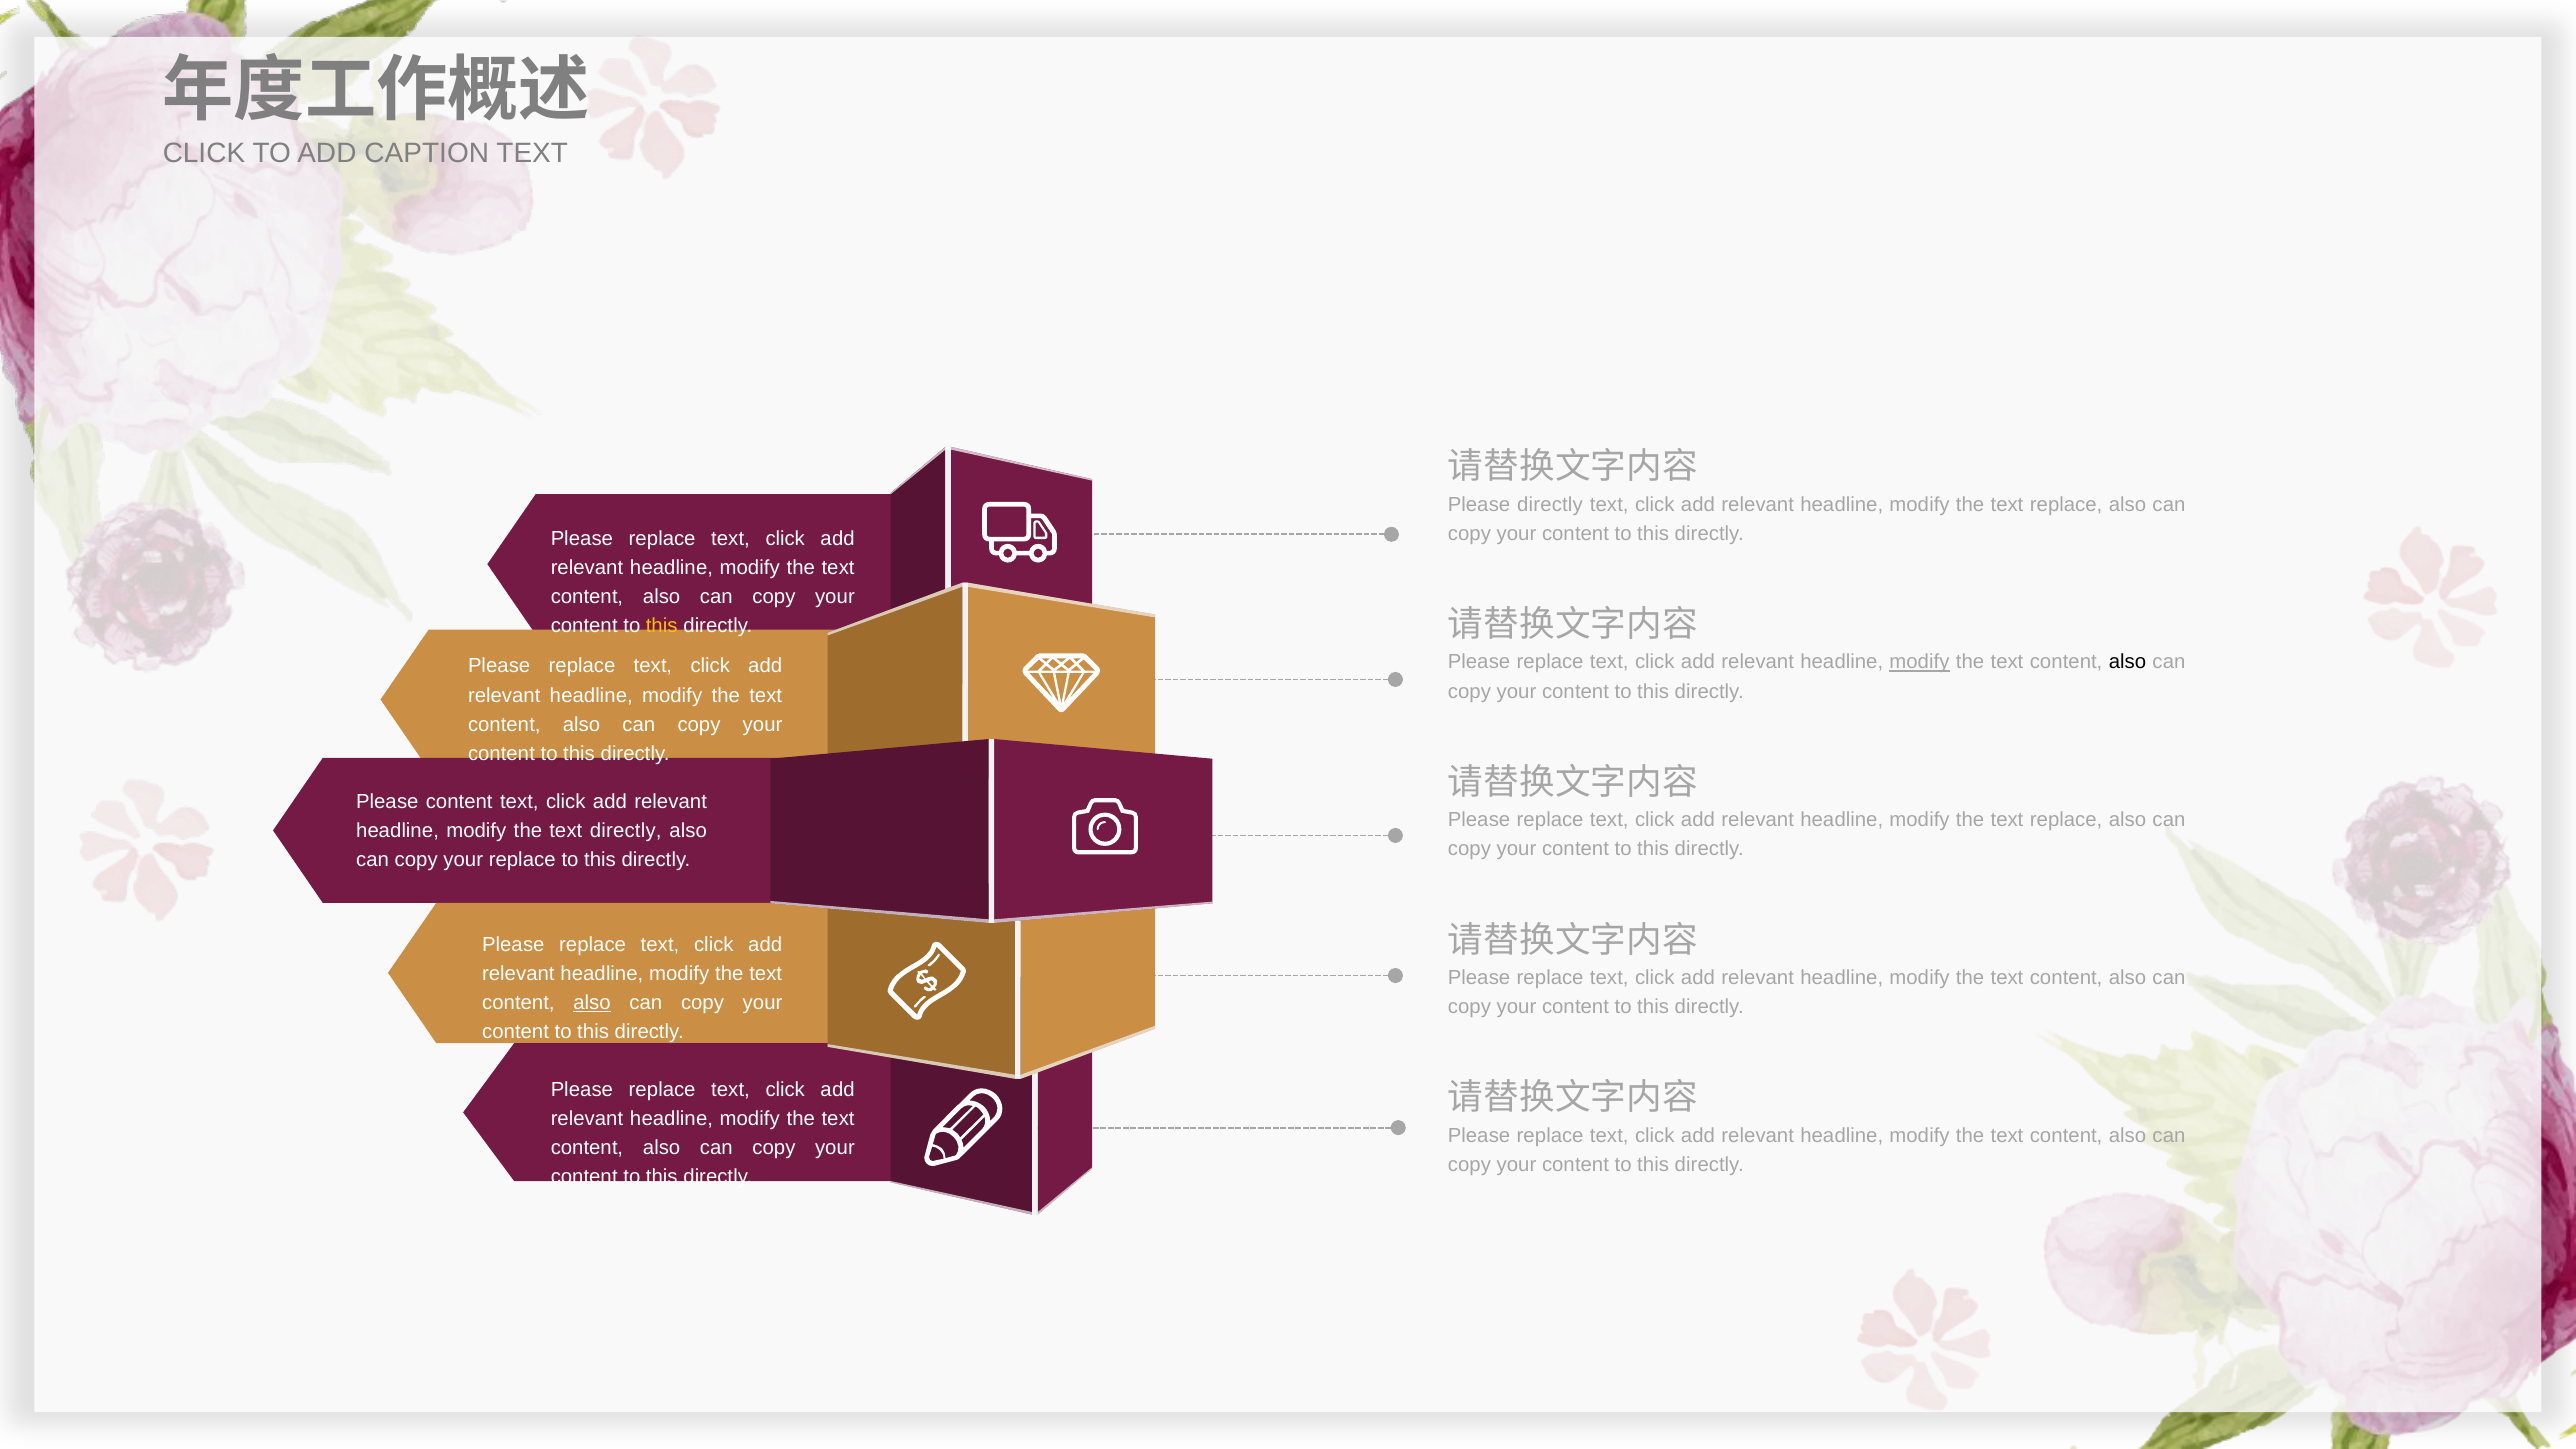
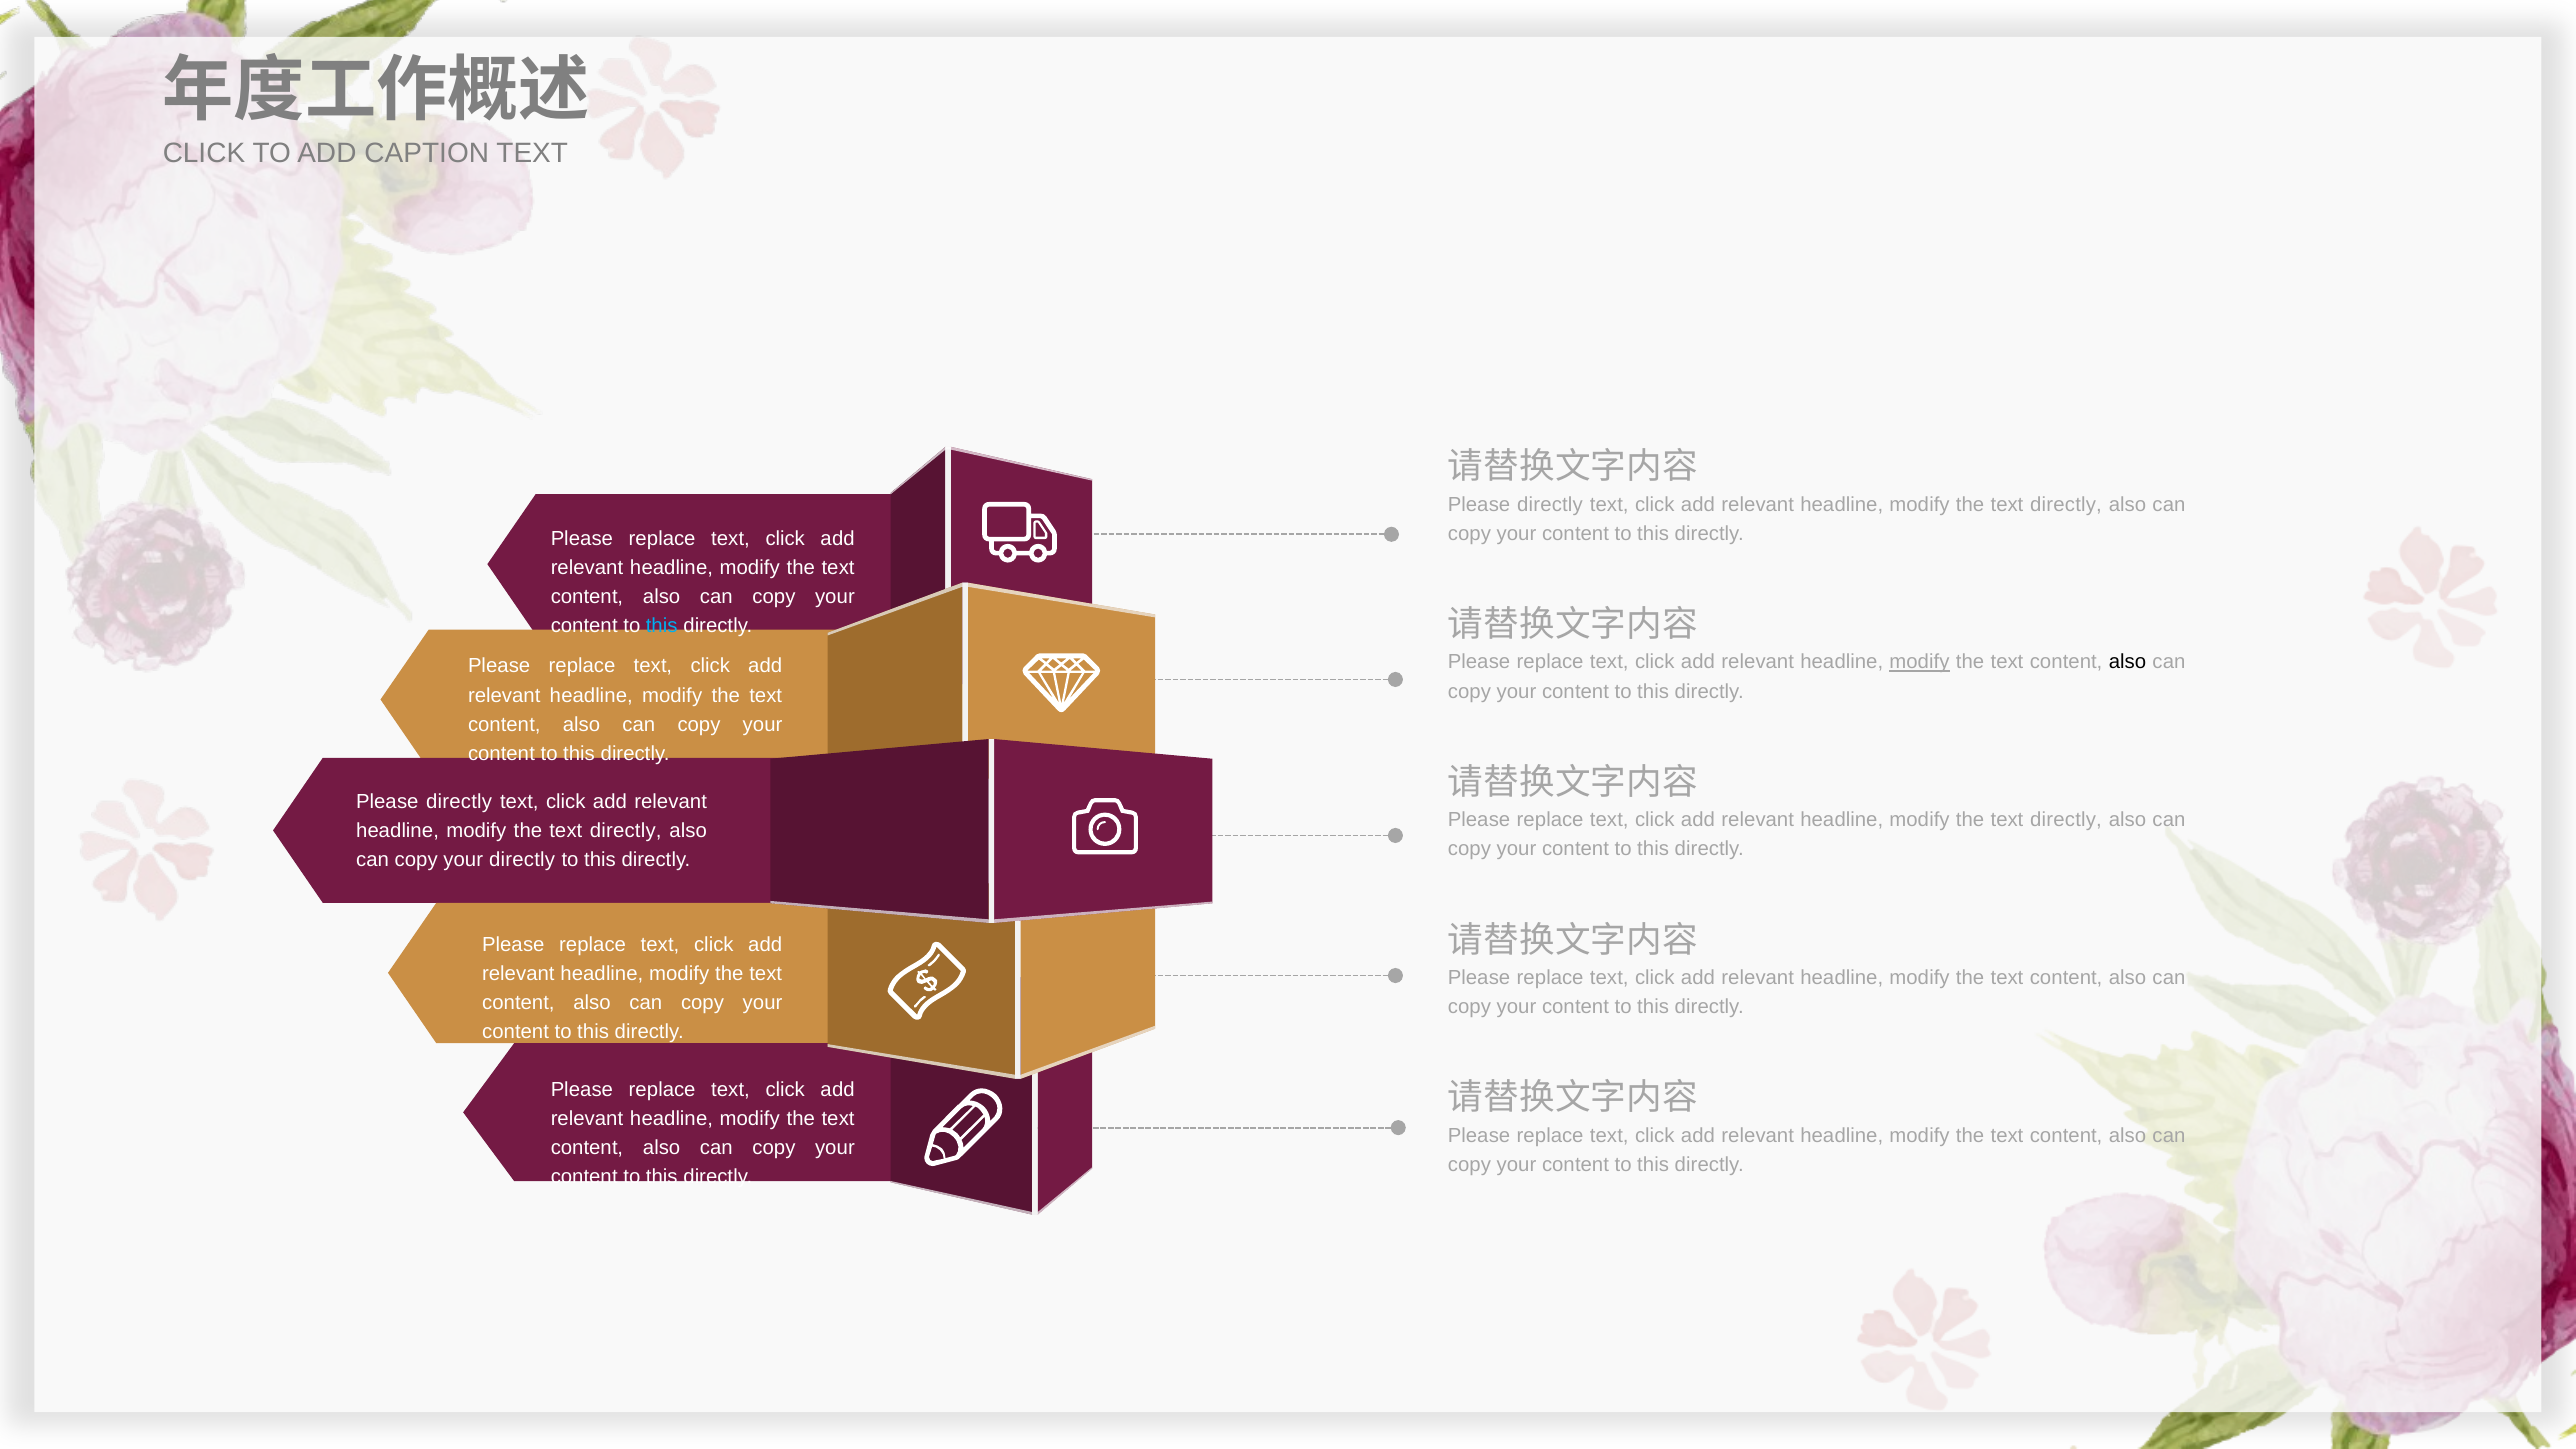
replace: replace -> directly (2066, 504)
this colour: yellow -> light blue (662, 626)
content: content -> directly (459, 802)
replace: replace -> directly (2066, 820)
your replace: replace -> directly (522, 860)
also underline: present -> none (592, 1003)
